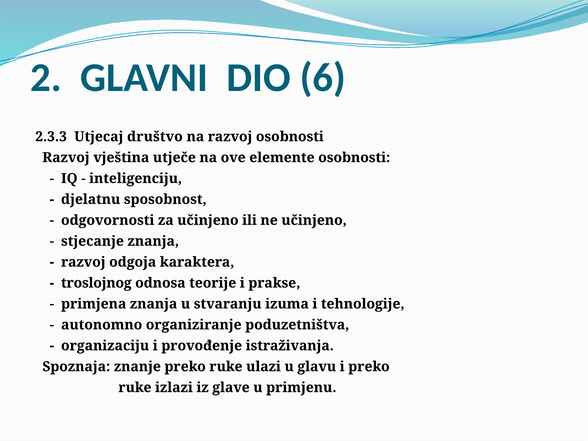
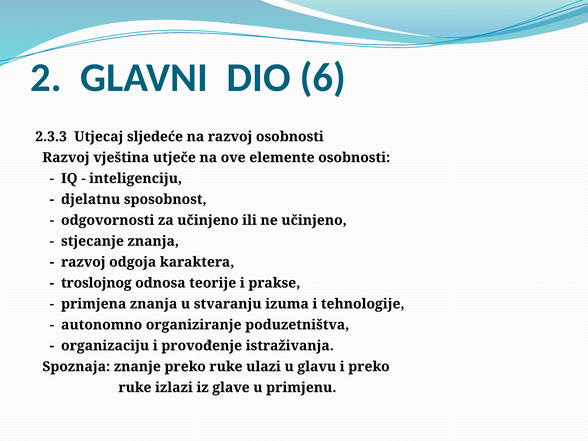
društvo: društvo -> sljedeće (155, 137)
